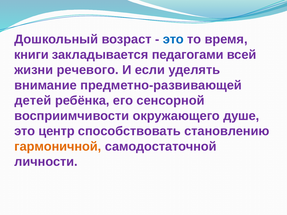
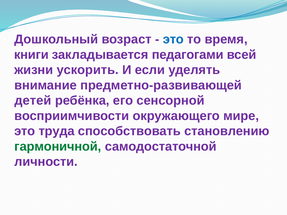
речевого: речевого -> ускорить (88, 70)
душе: душе -> мире (241, 116)
центр: центр -> труда (57, 131)
гармоничной colour: orange -> green (58, 147)
